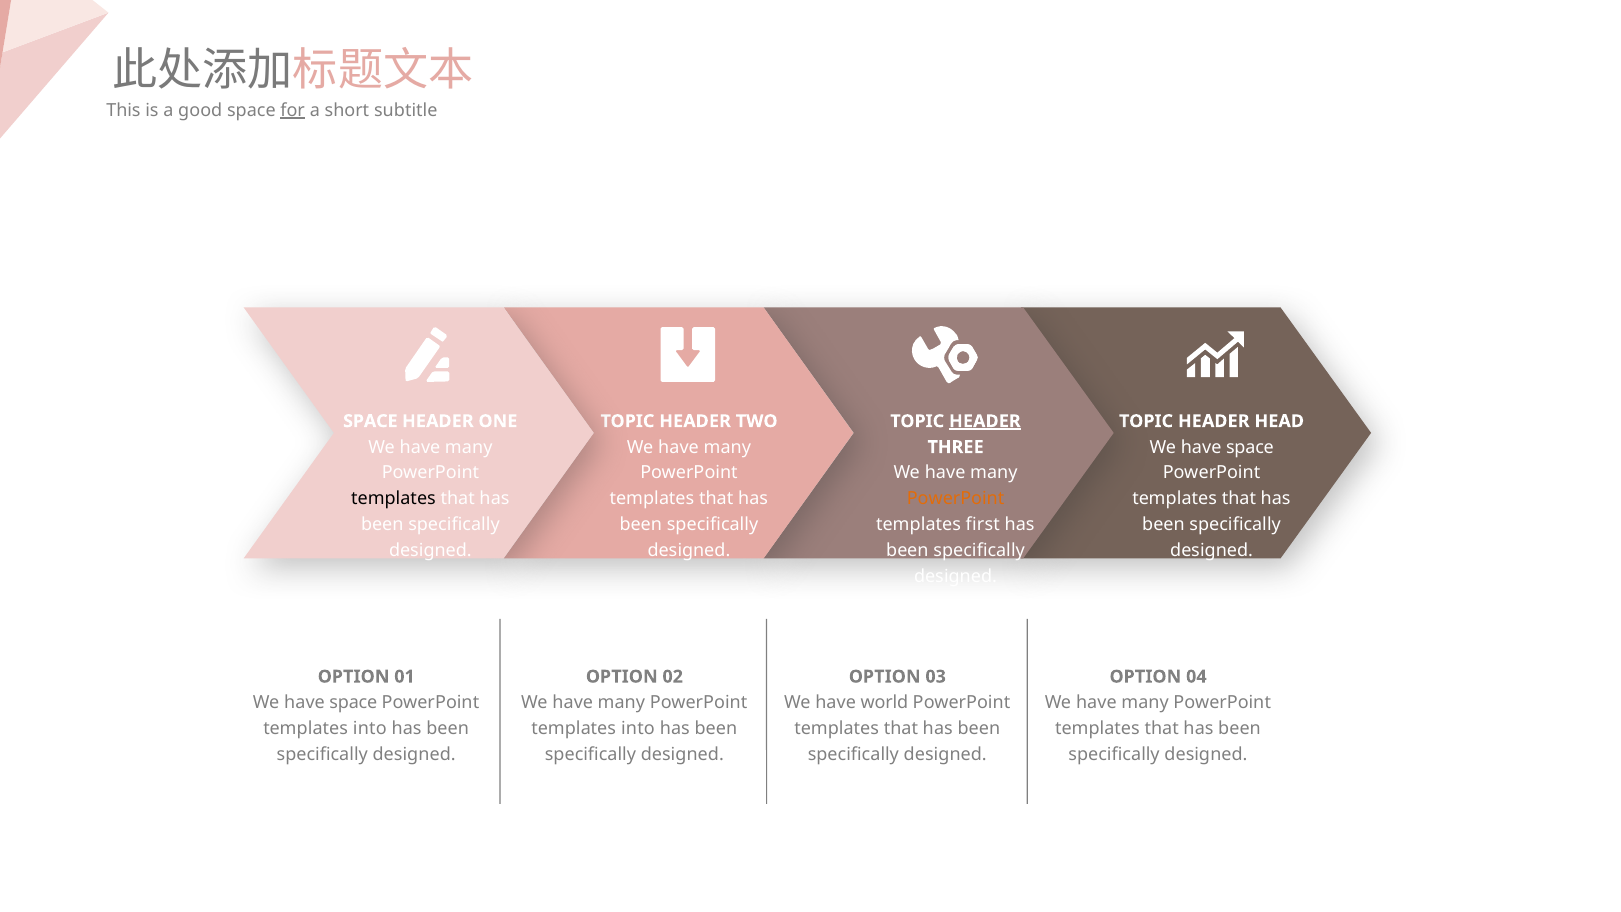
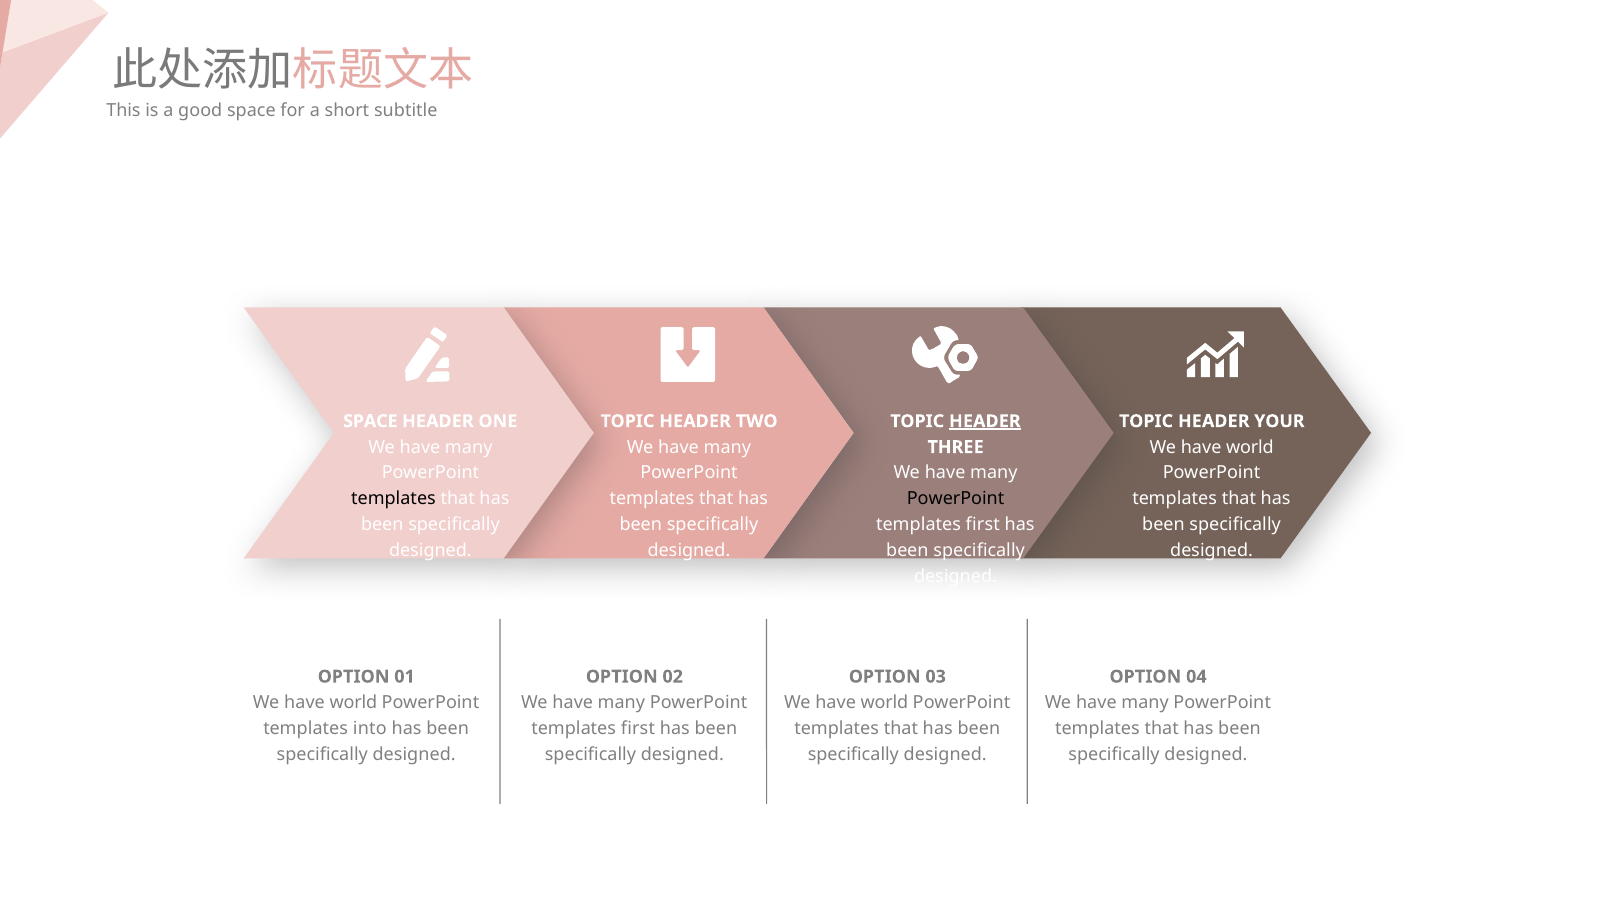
for underline: present -> none (293, 110)
HEAD: HEAD -> YOUR (1279, 421)
space: space -> world (1250, 447)
PowerPoint colour: orange -> black (956, 499)
space: space -> world (353, 702)
into: into -> first (638, 728)
